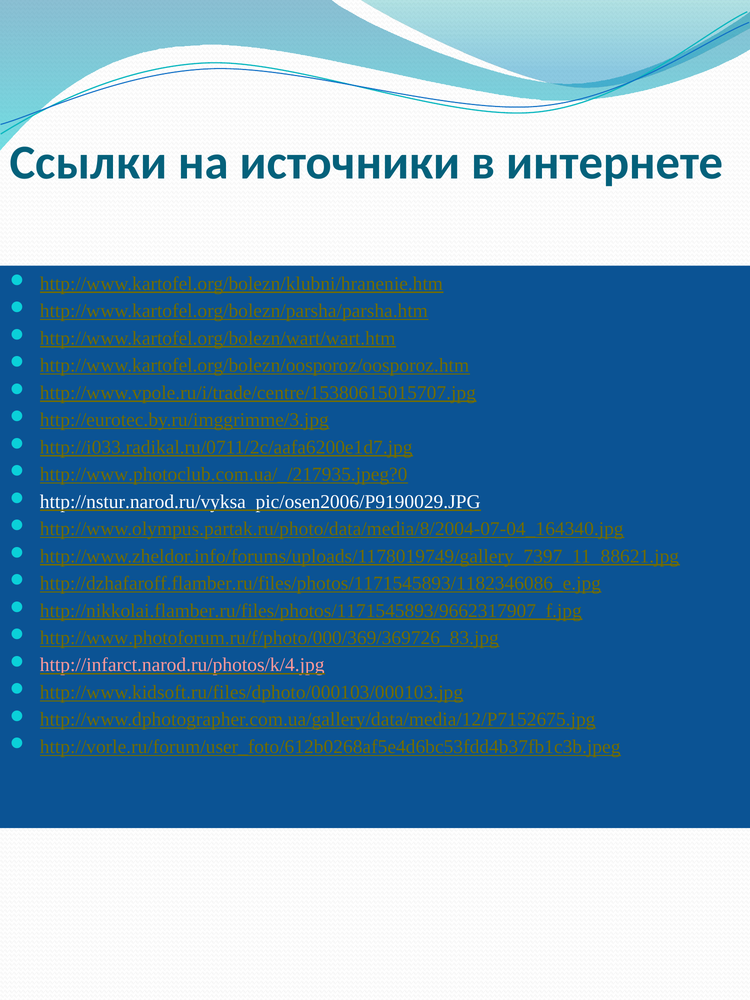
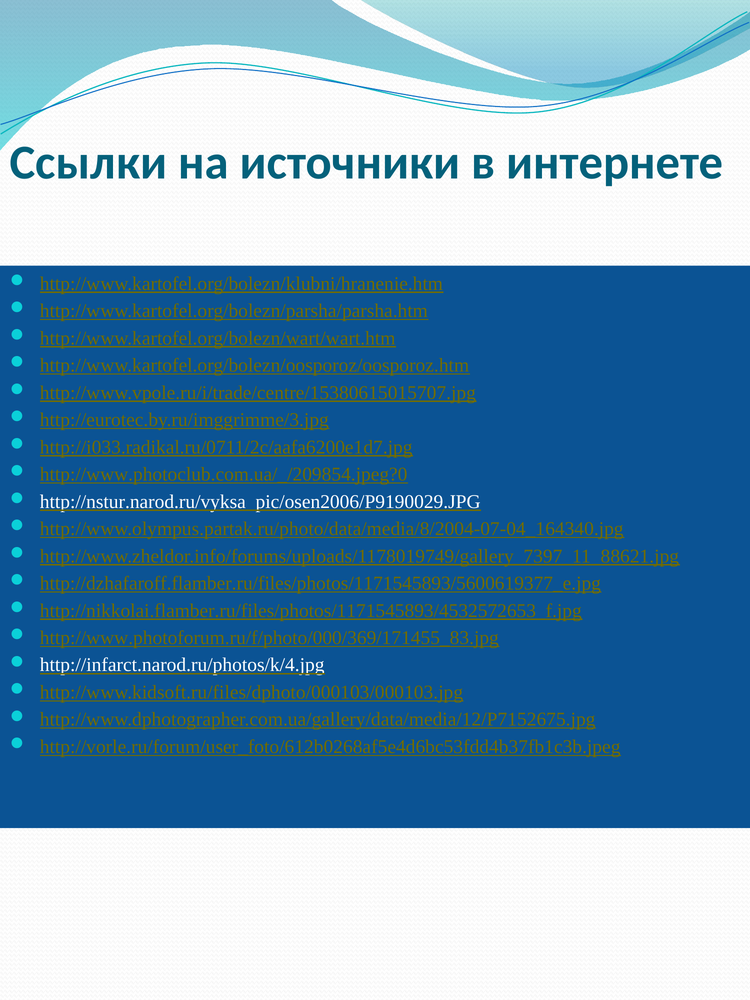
http://www.photoclub.com.ua/_/217935.jpeg?0: http://www.photoclub.com.ua/_/217935.jpeg?0 -> http://www.photoclub.com.ua/_/209854.jpeg?0 (224, 474)
http://dzhafaroff.flamber.ru/files/photos/1171545893/1182346086_e.jpg: http://dzhafaroff.flamber.ru/files/photos/1171545893/1182346086_e.jpg -> http://dzhafaroff.flamber.ru/files/photos/1171545893/5600619377_e.jpg (320, 583)
http://nikkolai.flamber.ru/files/photos/1171545893/9662317907_f.jpg: http://nikkolai.flamber.ru/files/photos/1171545893/9662317907_f.jpg -> http://nikkolai.flamber.ru/files/photos/1171545893/4532572653_f.jpg (311, 611)
http://www.photoforum.ru/f/photo/000/369/369726_83.jpg: http://www.photoforum.ru/f/photo/000/369/369726_83.jpg -> http://www.photoforum.ru/f/photo/000/369/171455_83.jpg (269, 638)
http://infarct.narod.ru/photos/k/4.jpg colour: pink -> white (182, 665)
